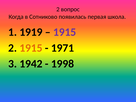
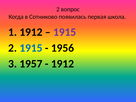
1919: 1919 -> 1912 (31, 32)
1915 colour: orange -> blue (31, 48)
1971: 1971 -> 1956 (62, 48)
1942: 1942 -> 1957 (31, 64)
1998: 1998 -> 1912 (62, 64)
